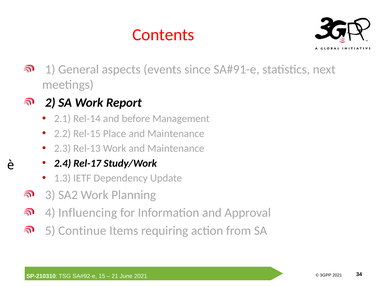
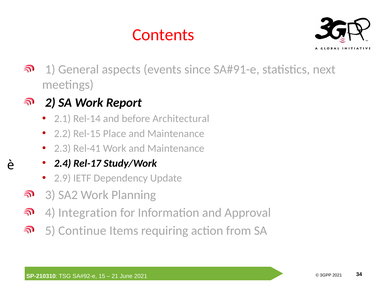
Management: Management -> Architectural (181, 119)
Rel-13: Rel-13 -> Rel-41 (87, 149)
1.3: 1.3 -> 2.9 (62, 178)
Influencing: Influencing -> Integration (88, 213)
